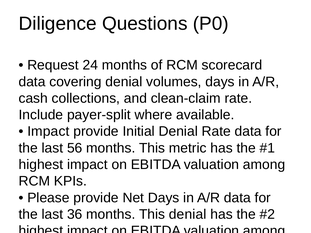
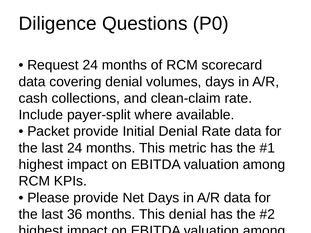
Impact: Impact -> Packet (48, 132)
last 56: 56 -> 24 (75, 148)
